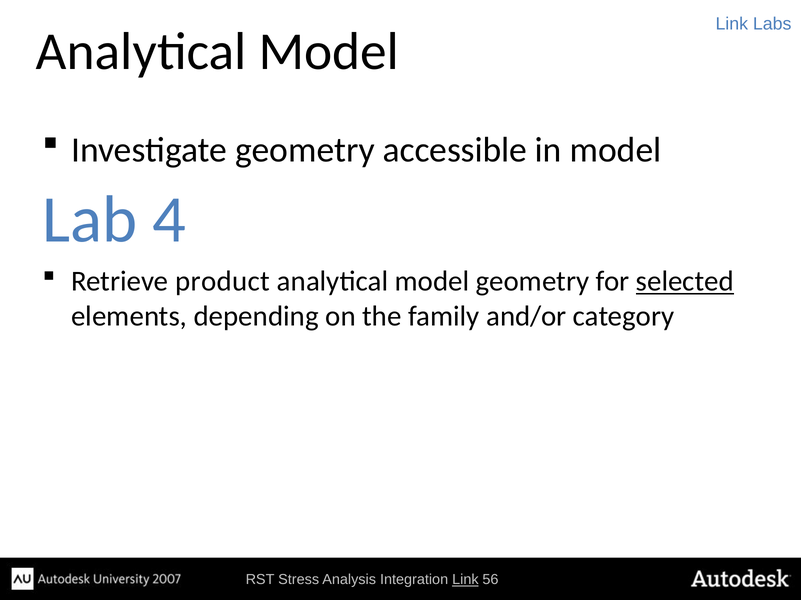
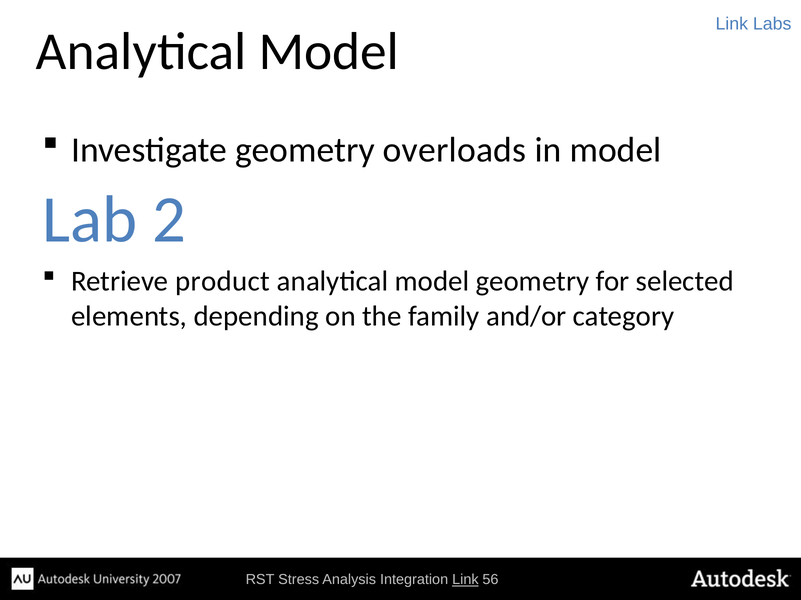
accessible: accessible -> overloads (455, 150)
4: 4 -> 2 (169, 220)
selected underline: present -> none (685, 282)
